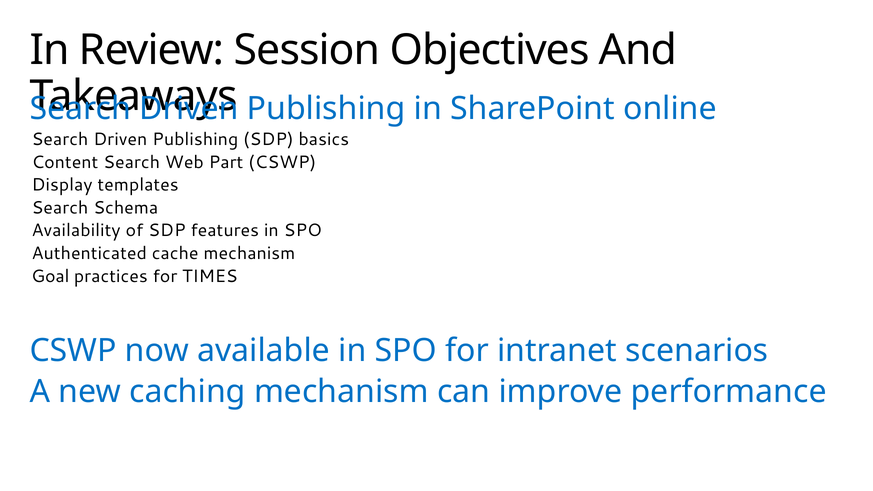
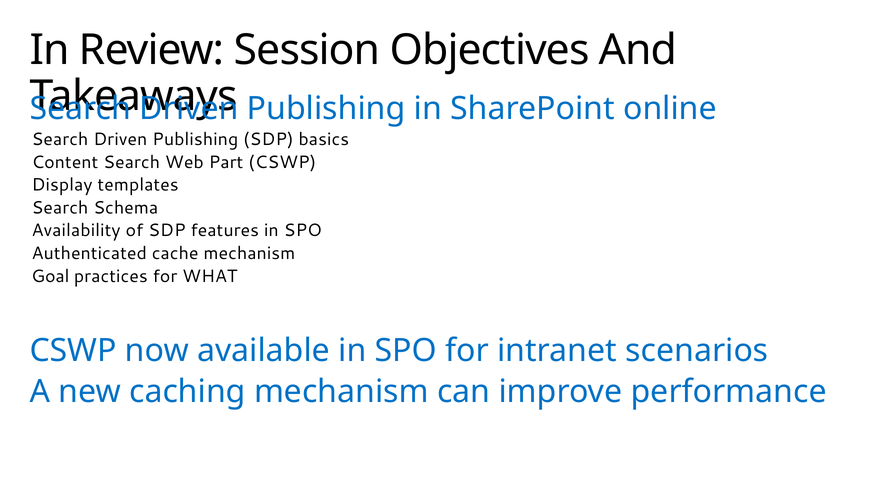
TIMES: TIMES -> WHAT (210, 276)
